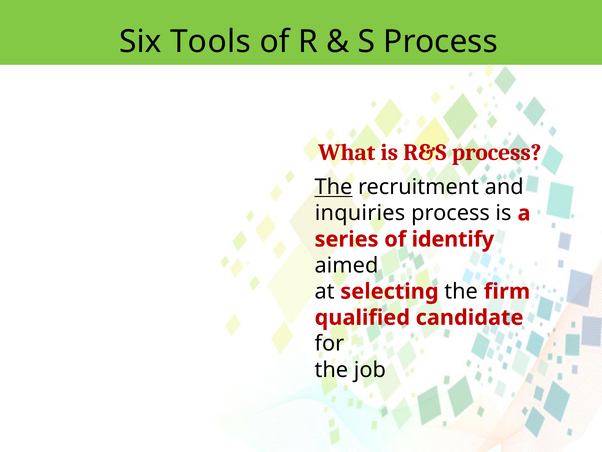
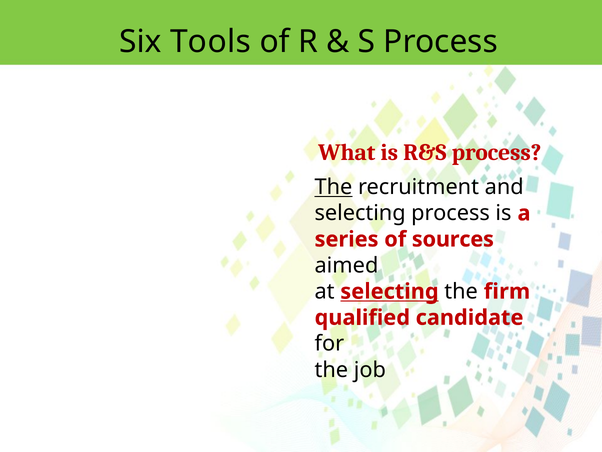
inquiries: inquiries -> selecting (360, 213)
identify: identify -> sources (453, 239)
selecting underline: none -> present (389, 291)
